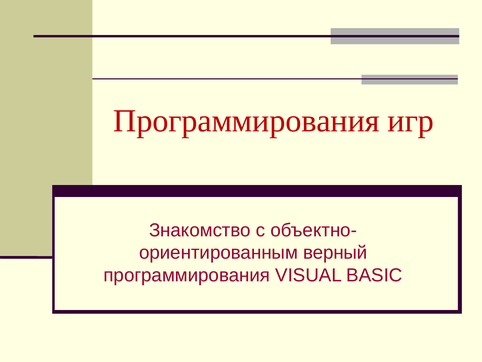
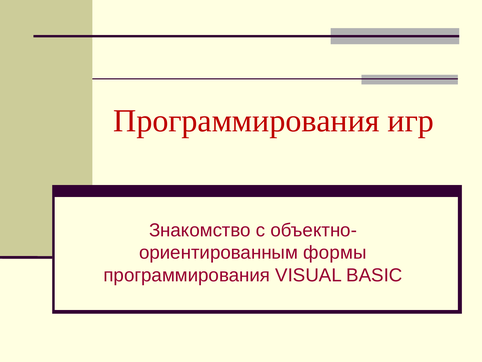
верный: верный -> формы (335, 252)
